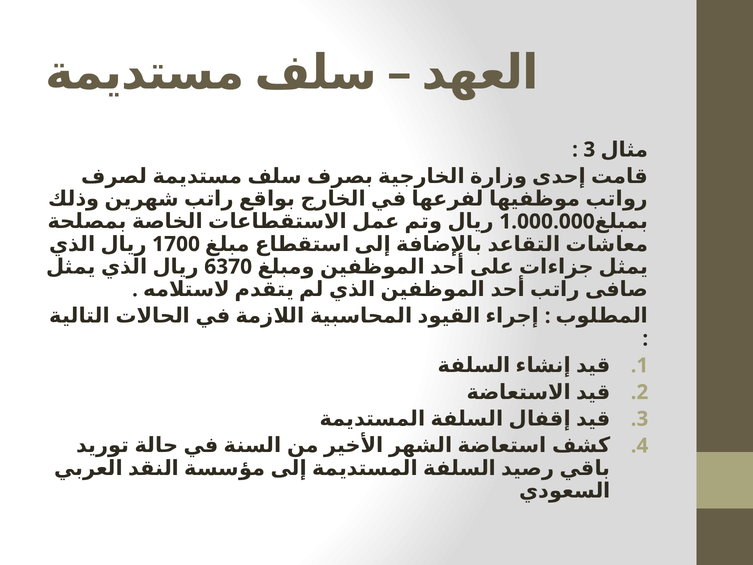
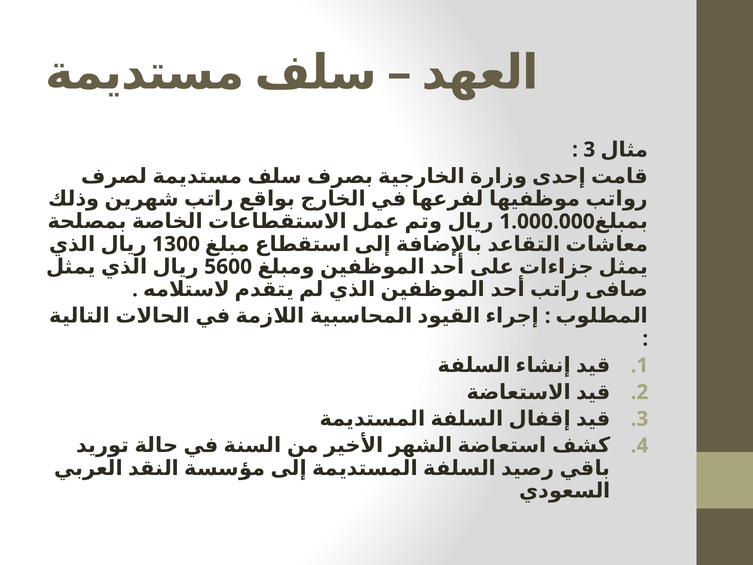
1700: 1700 -> 1300 (176, 244)
6370: 6370 -> 5600 (228, 267)
